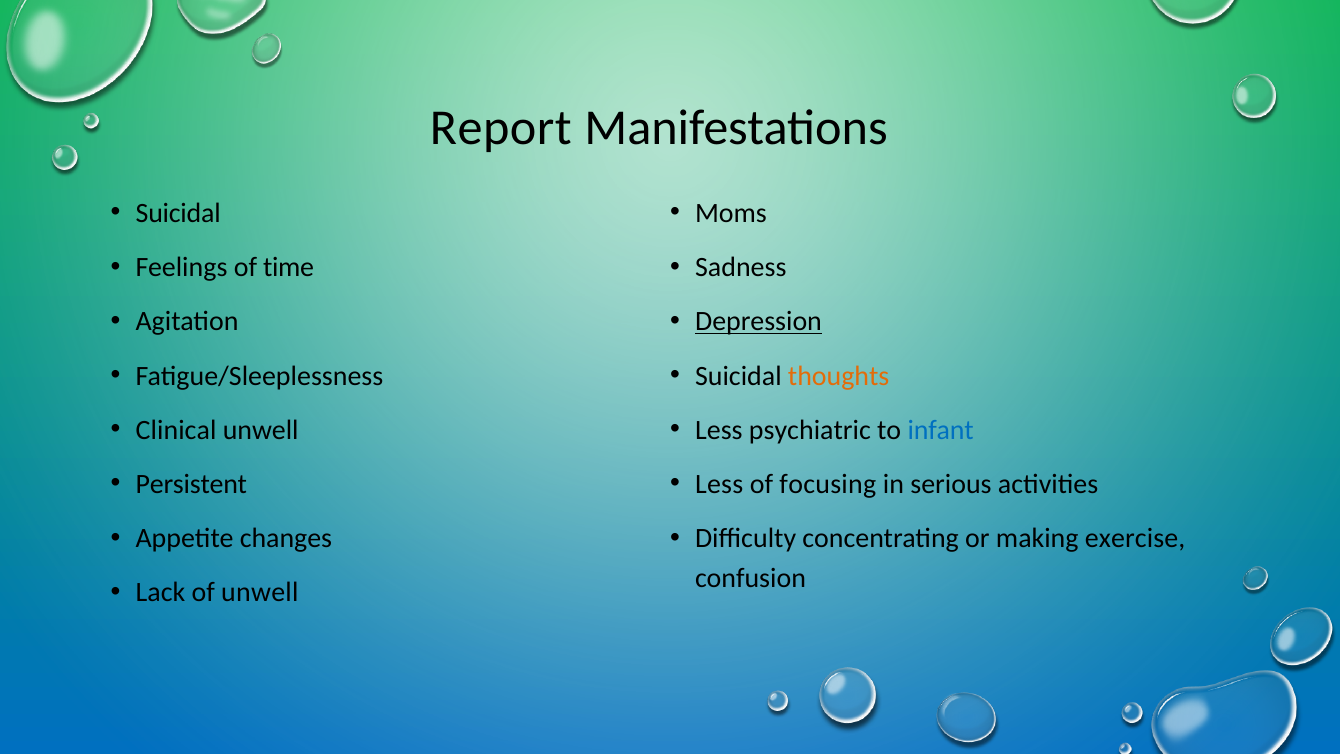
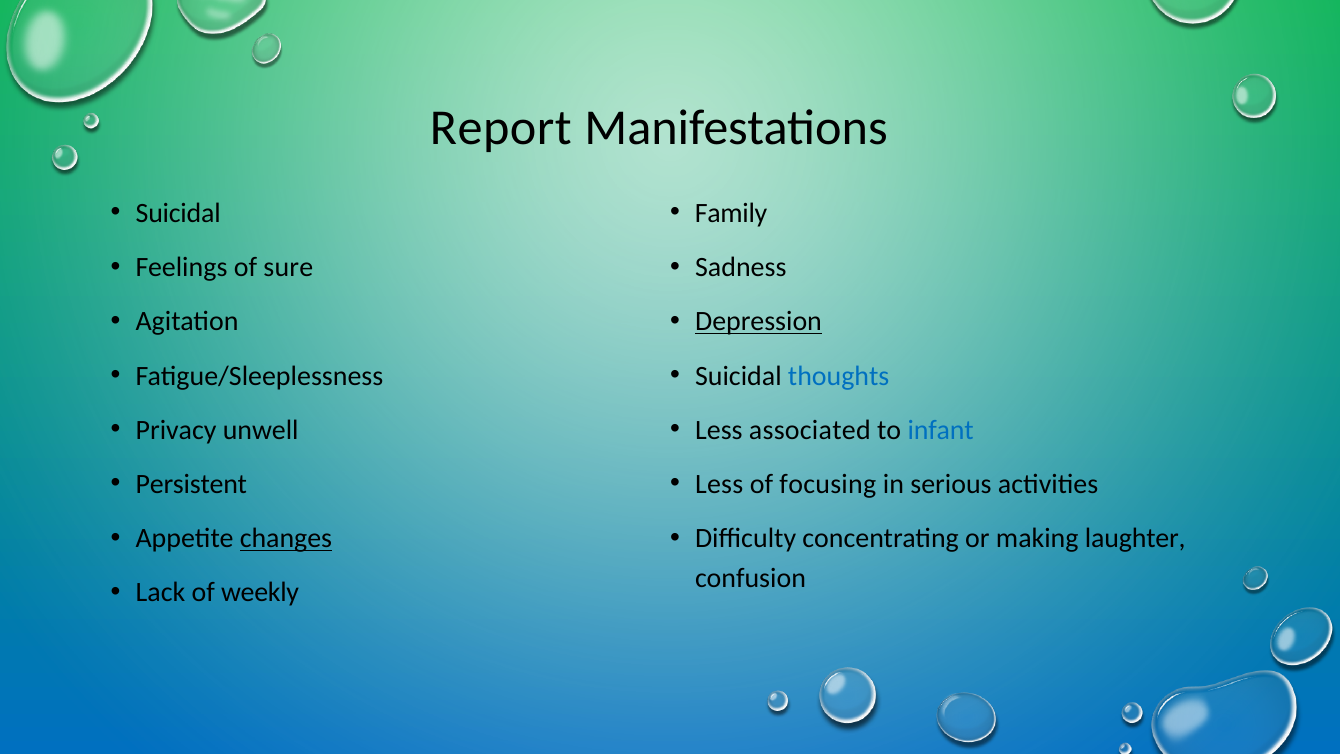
Moms: Moms -> Family (731, 213)
time: time -> sure (288, 267)
thoughts colour: orange -> blue (839, 376)
Clinical: Clinical -> Privacy (176, 430)
psychiatric: psychiatric -> associated (810, 430)
changes underline: none -> present (286, 538)
exercise: exercise -> laughter (1135, 538)
of unwell: unwell -> weekly (260, 592)
